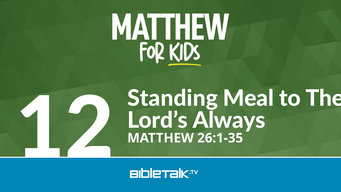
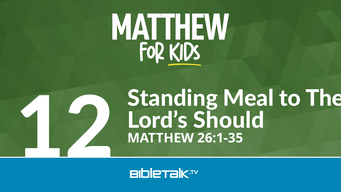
Always: Always -> Should (229, 120)
